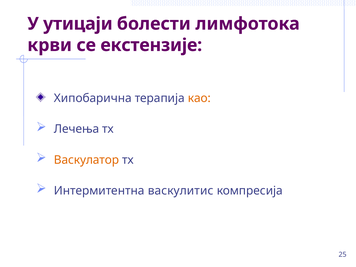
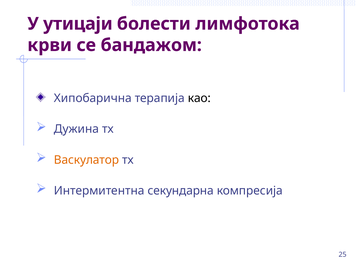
екстензије: екстензије -> бандажом (151, 45)
као colour: orange -> black (199, 98)
Лечења: Лечења -> Дужина (77, 129)
васкулитис: васкулитис -> секундарна (181, 191)
